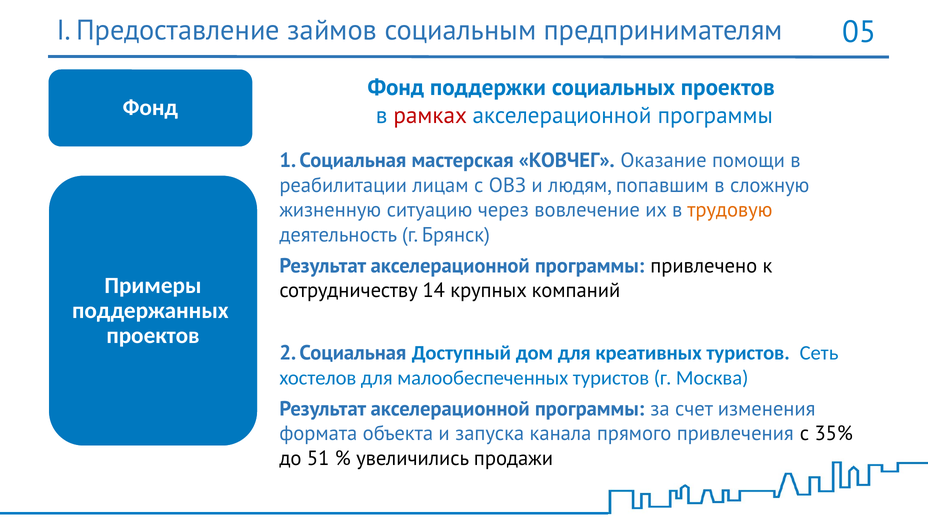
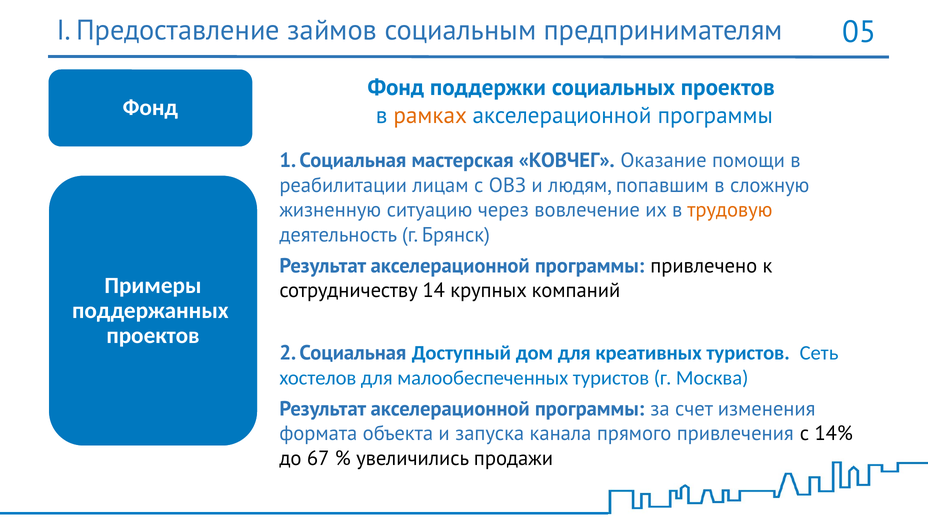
рамках colour: red -> orange (430, 115)
35%: 35% -> 14% (834, 434)
51: 51 -> 67 (318, 458)
